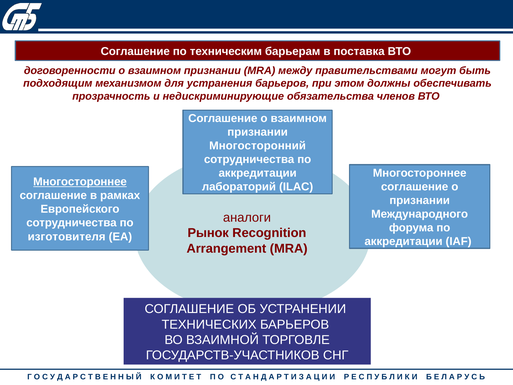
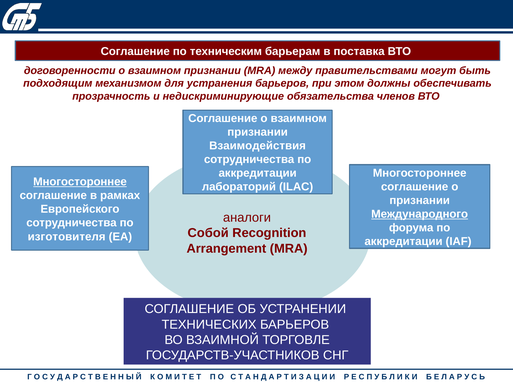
Многосторонний: Многосторонний -> Взаимодействия (258, 146)
Международного underline: none -> present (420, 214)
Рынок: Рынок -> Собой (208, 233)
